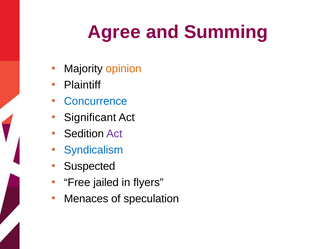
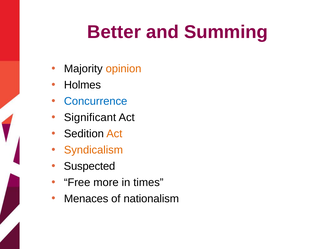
Agree: Agree -> Better (114, 32)
Plaintiff: Plaintiff -> Holmes (82, 85)
Act colour: purple -> orange (114, 134)
Syndicalism colour: blue -> orange (93, 150)
jailed: jailed -> more (106, 182)
flyers: flyers -> times (148, 182)
speculation: speculation -> nationalism (151, 199)
